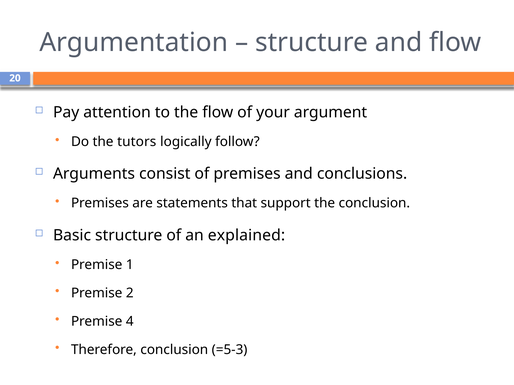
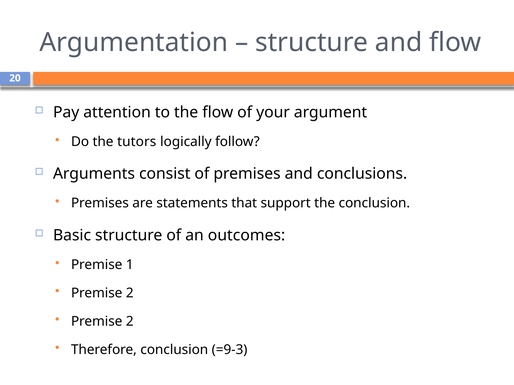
explained: explained -> outcomes (247, 236)
4: 4 -> 2 (130, 322)
=5-3: =5-3 -> =9-3 (230, 350)
